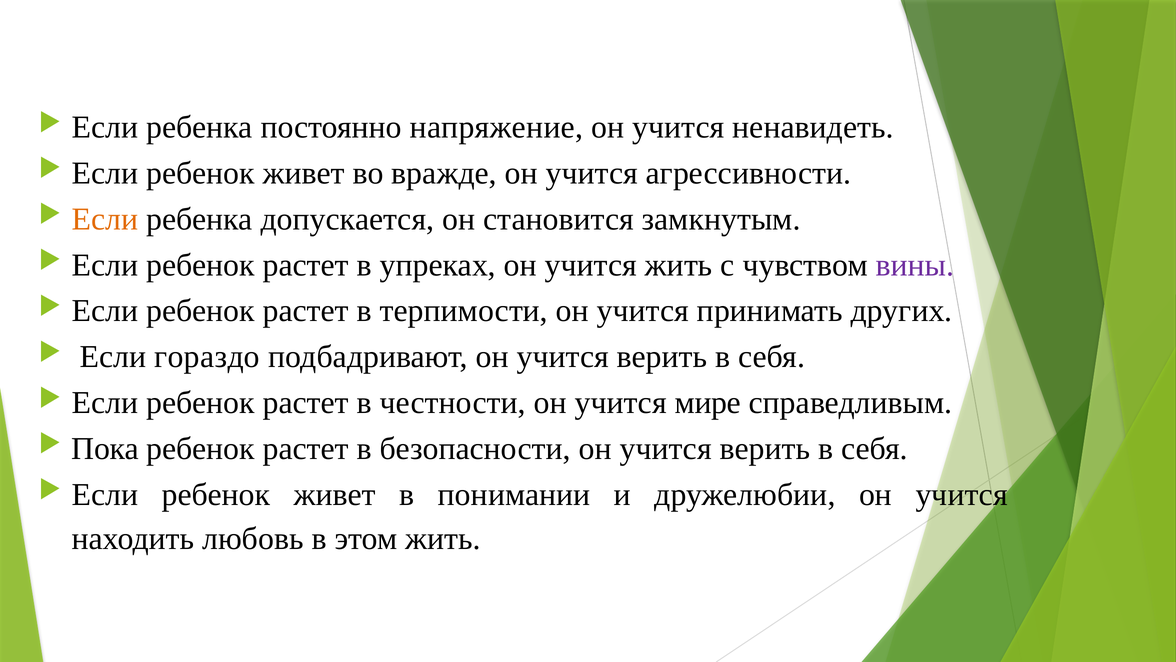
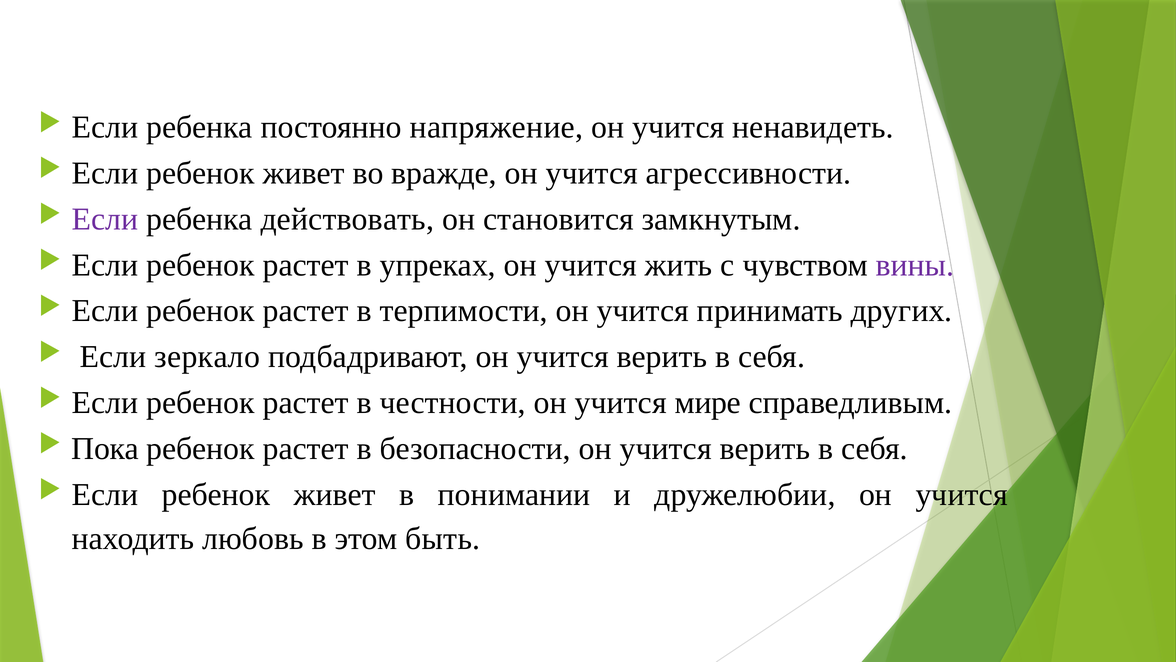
Если colour: orange -> purple (105, 219)
допускается: допускается -> действовать (347, 219)
гораздо: гораздо -> зеркало (207, 357)
этом жить: жить -> быть (443, 538)
